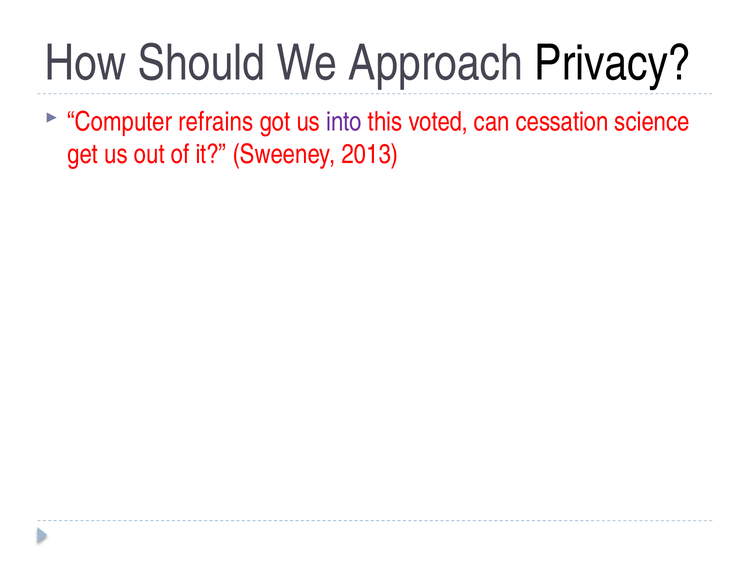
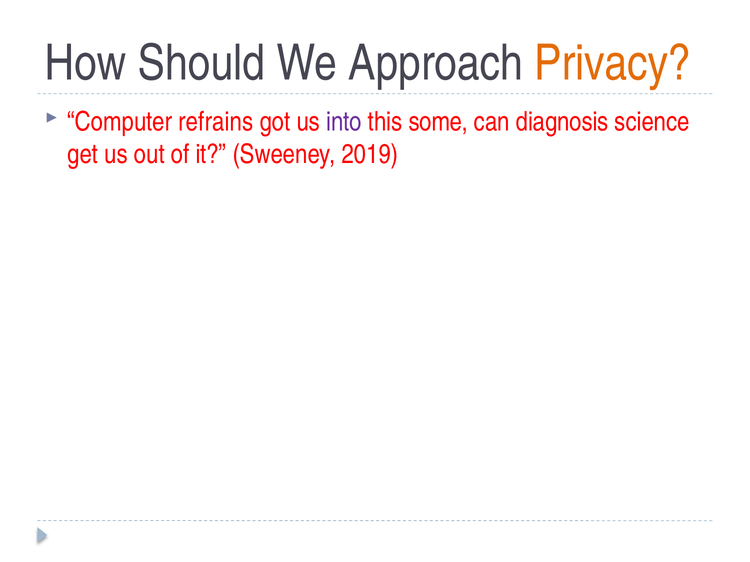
Privacy colour: black -> orange (613, 64)
voted: voted -> some (438, 122)
cessation: cessation -> diagnosis (562, 122)
2013: 2013 -> 2019 (370, 154)
